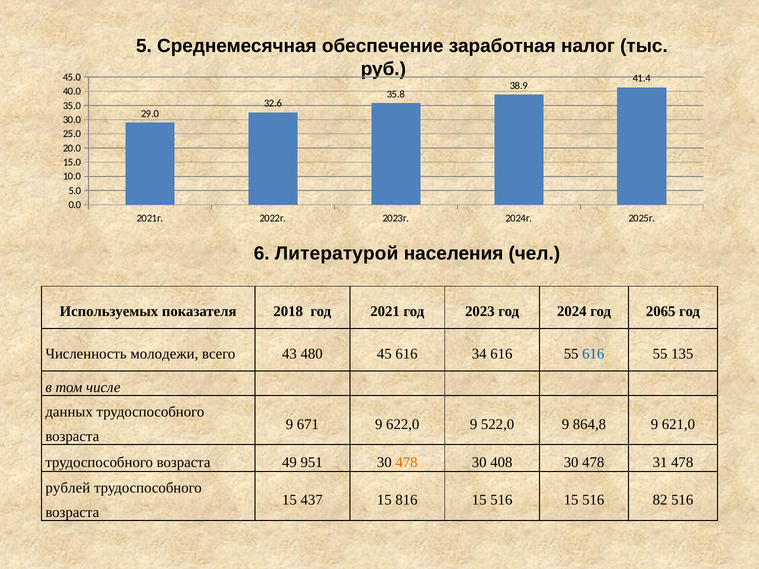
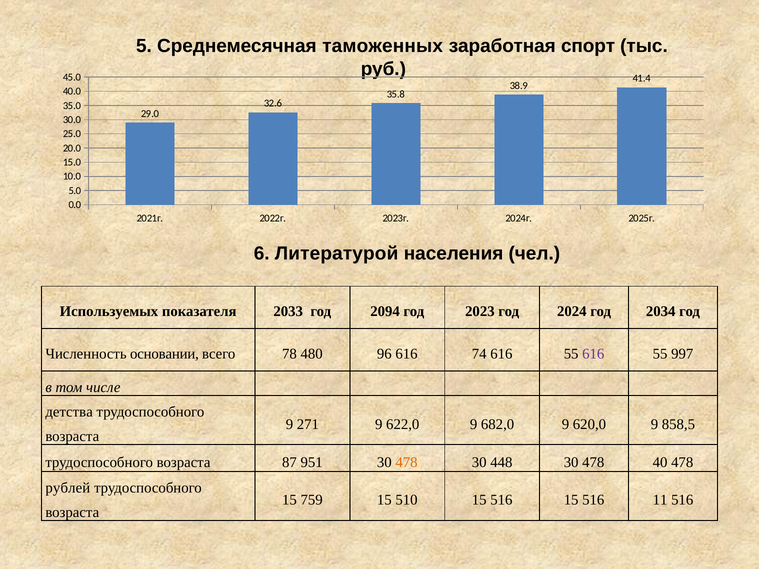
обеспечение: обеспечение -> таможенных (383, 46)
налог: налог -> спорт (588, 46)
2018: 2018 -> 2033 (288, 312)
2021: 2021 -> 2094 (385, 312)
2065: 2065 -> 2034 (661, 312)
молодежи: молодежи -> основании (164, 354)
43: 43 -> 78 (289, 354)
45: 45 -> 96 (384, 354)
34: 34 -> 74 (479, 354)
616 colour: blue -> purple (593, 354)
135: 135 -> 997 (682, 354)
данных: данных -> детства (69, 412)
671: 671 -> 271 (308, 424)
522,0: 522,0 -> 682,0 (498, 424)
864,8: 864,8 -> 620,0 (589, 424)
621,0: 621,0 -> 858,5 (678, 424)
49: 49 -> 87 (289, 462)
408: 408 -> 448 (501, 462)
31: 31 -> 40 (660, 462)
437: 437 -> 759 (312, 500)
816: 816 -> 510 (406, 500)
82: 82 -> 11 (660, 500)
